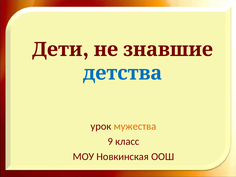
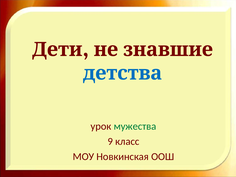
мужества colour: orange -> green (135, 126)
